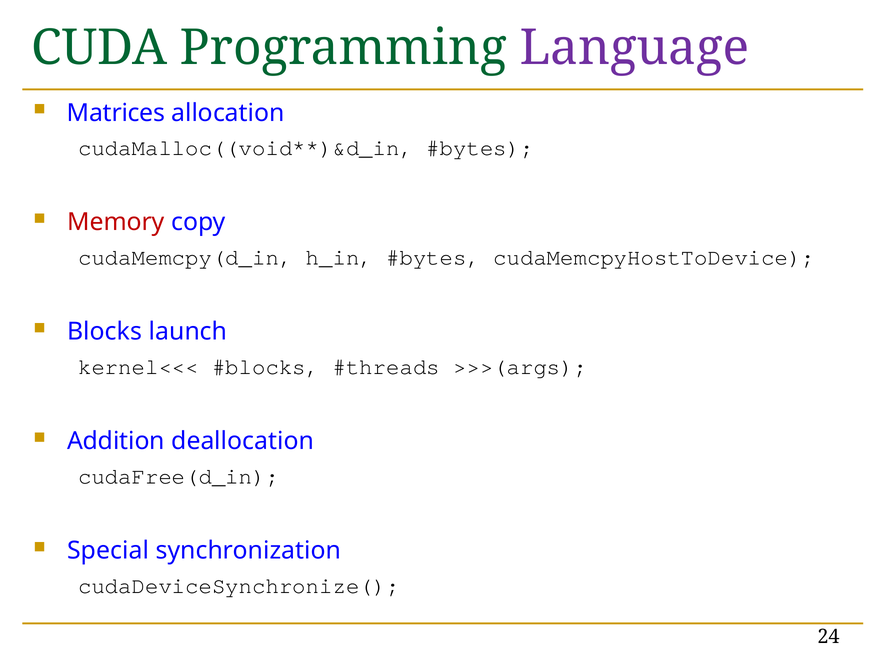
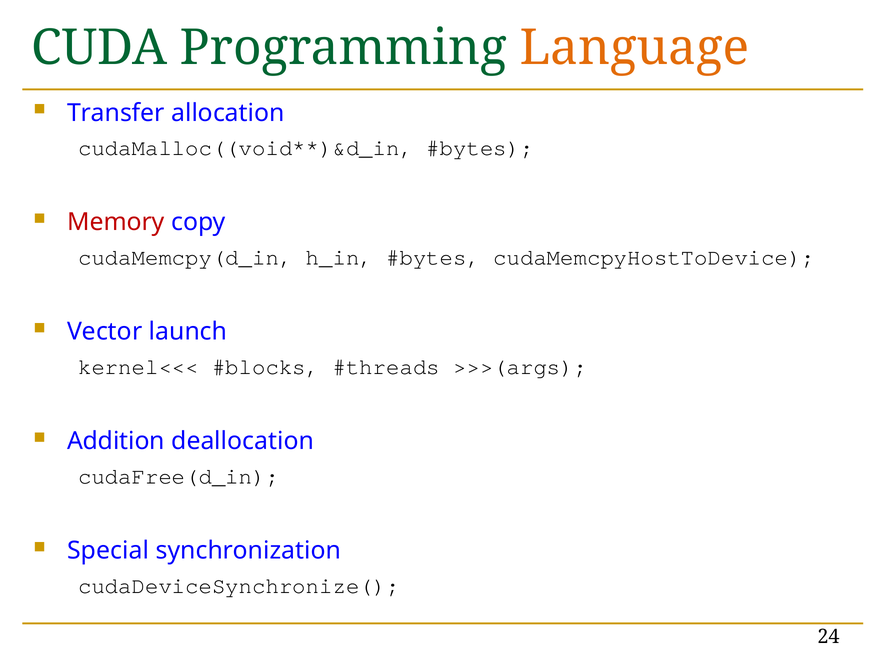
Language colour: purple -> orange (635, 48)
Matrices: Matrices -> Transfer (116, 113)
Blocks: Blocks -> Vector (105, 332)
